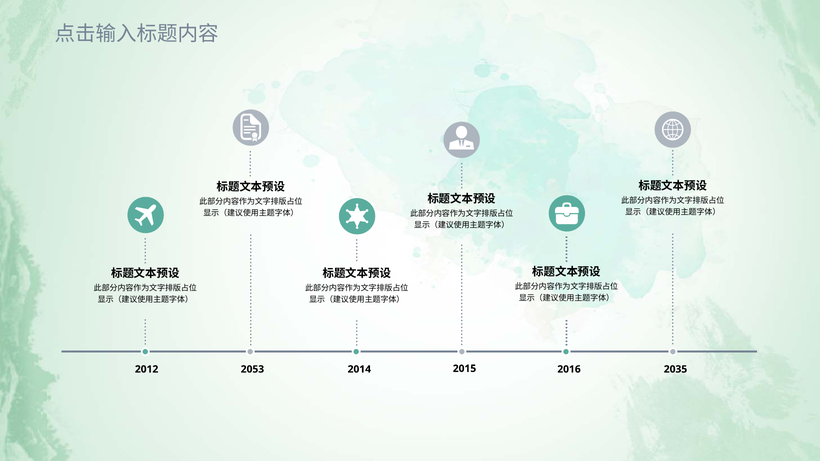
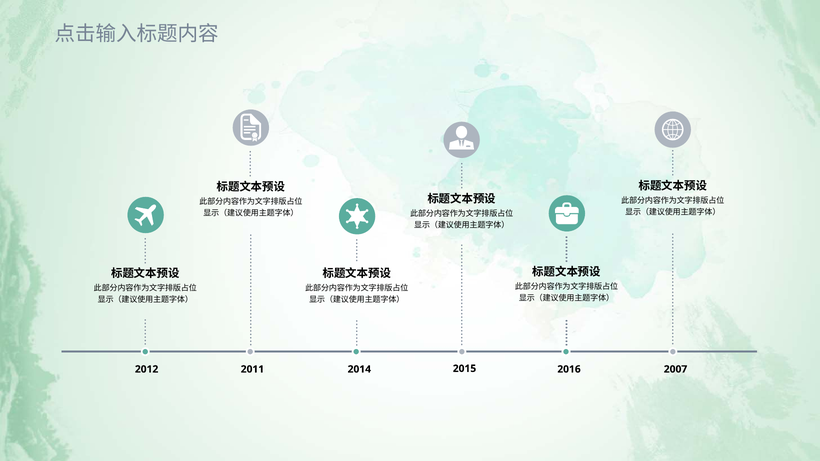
2053: 2053 -> 2011 (252, 369)
2035: 2035 -> 2007 (676, 369)
